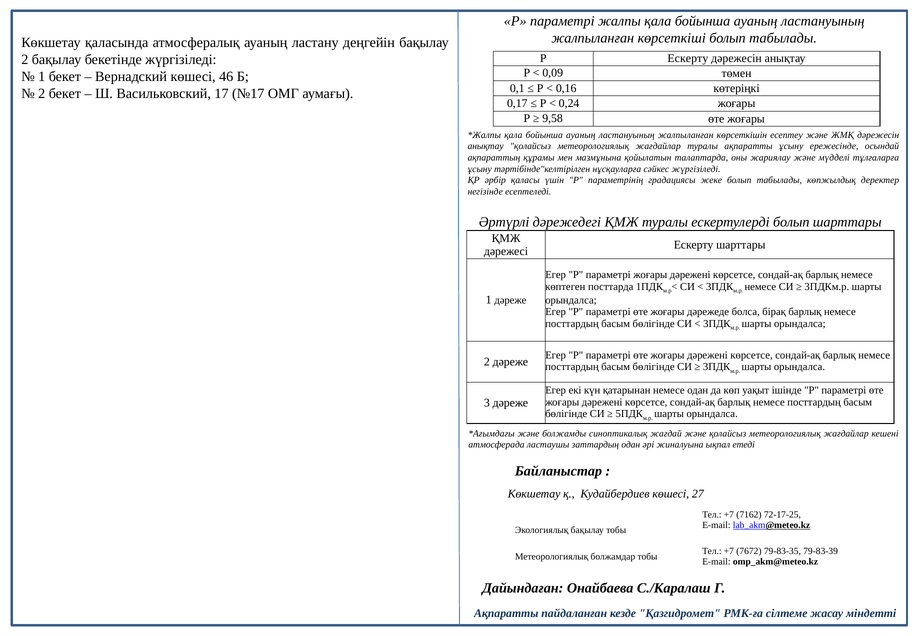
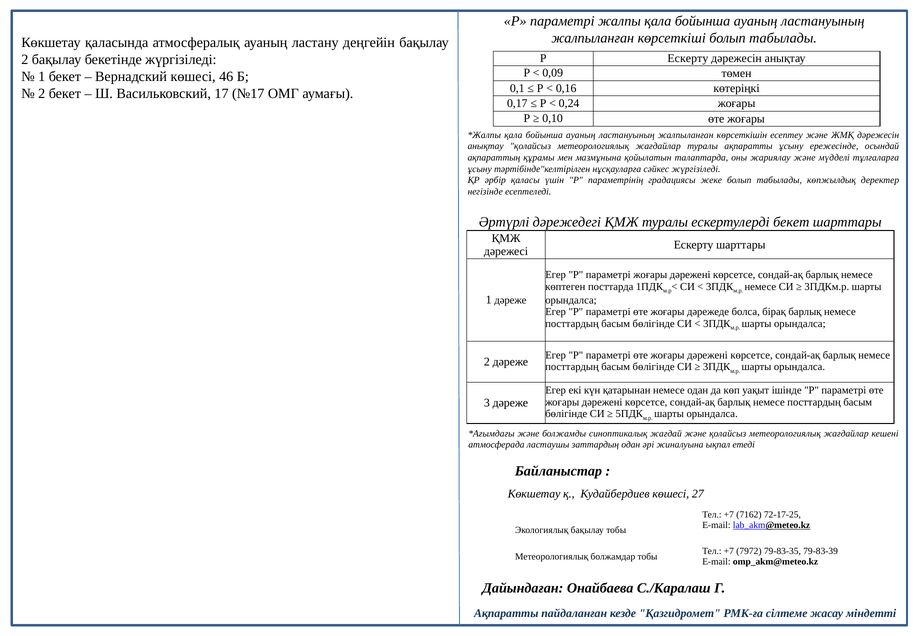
9,58: 9,58 -> 0,10 (553, 119)
ескертулерді болып: болып -> бекет (791, 222)
7672: 7672 -> 7972 (749, 551)
